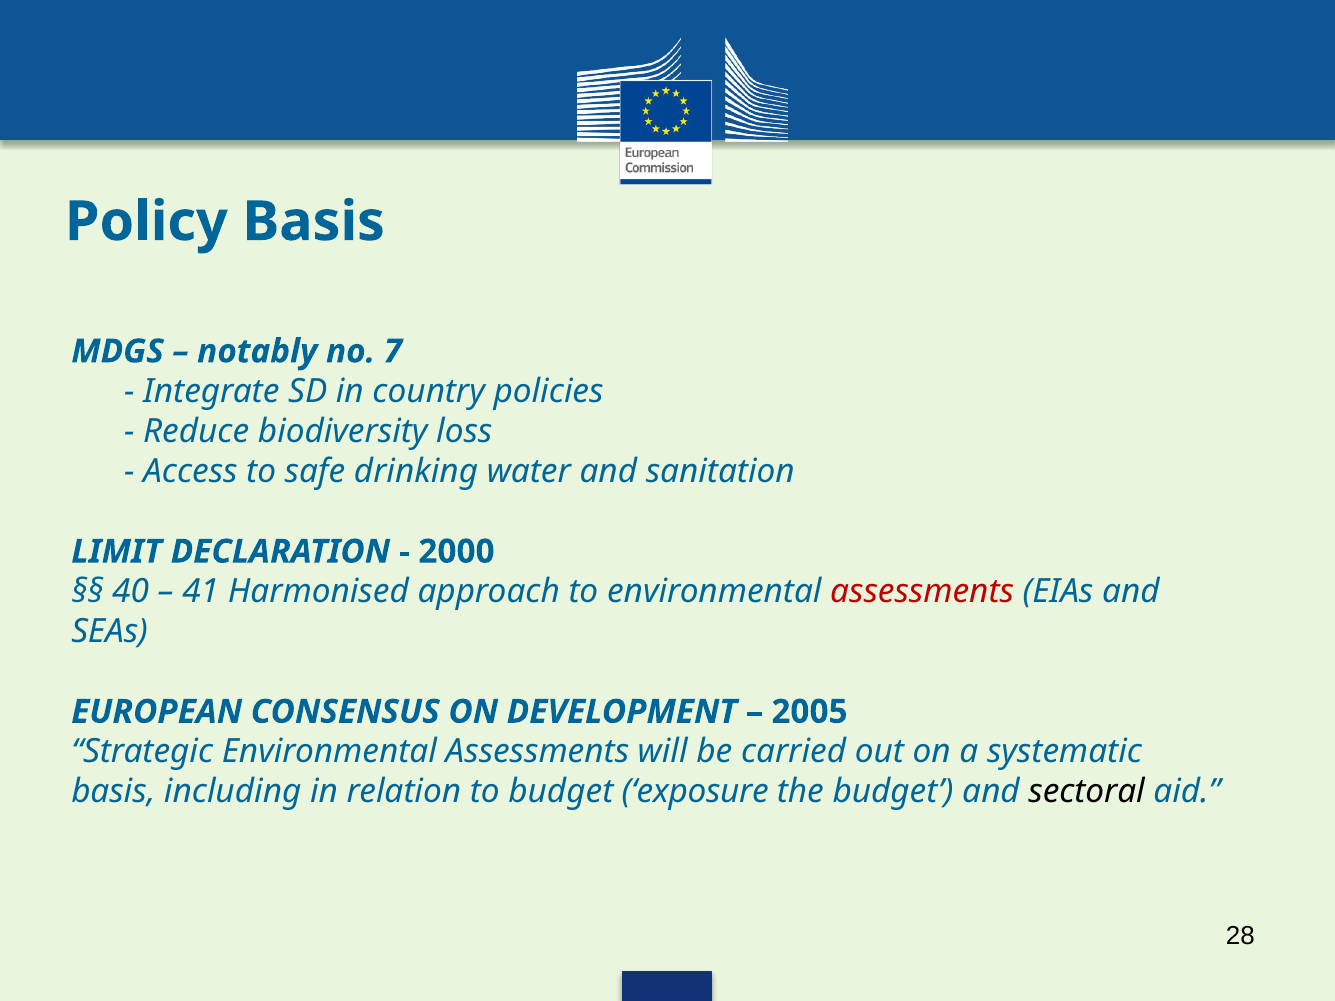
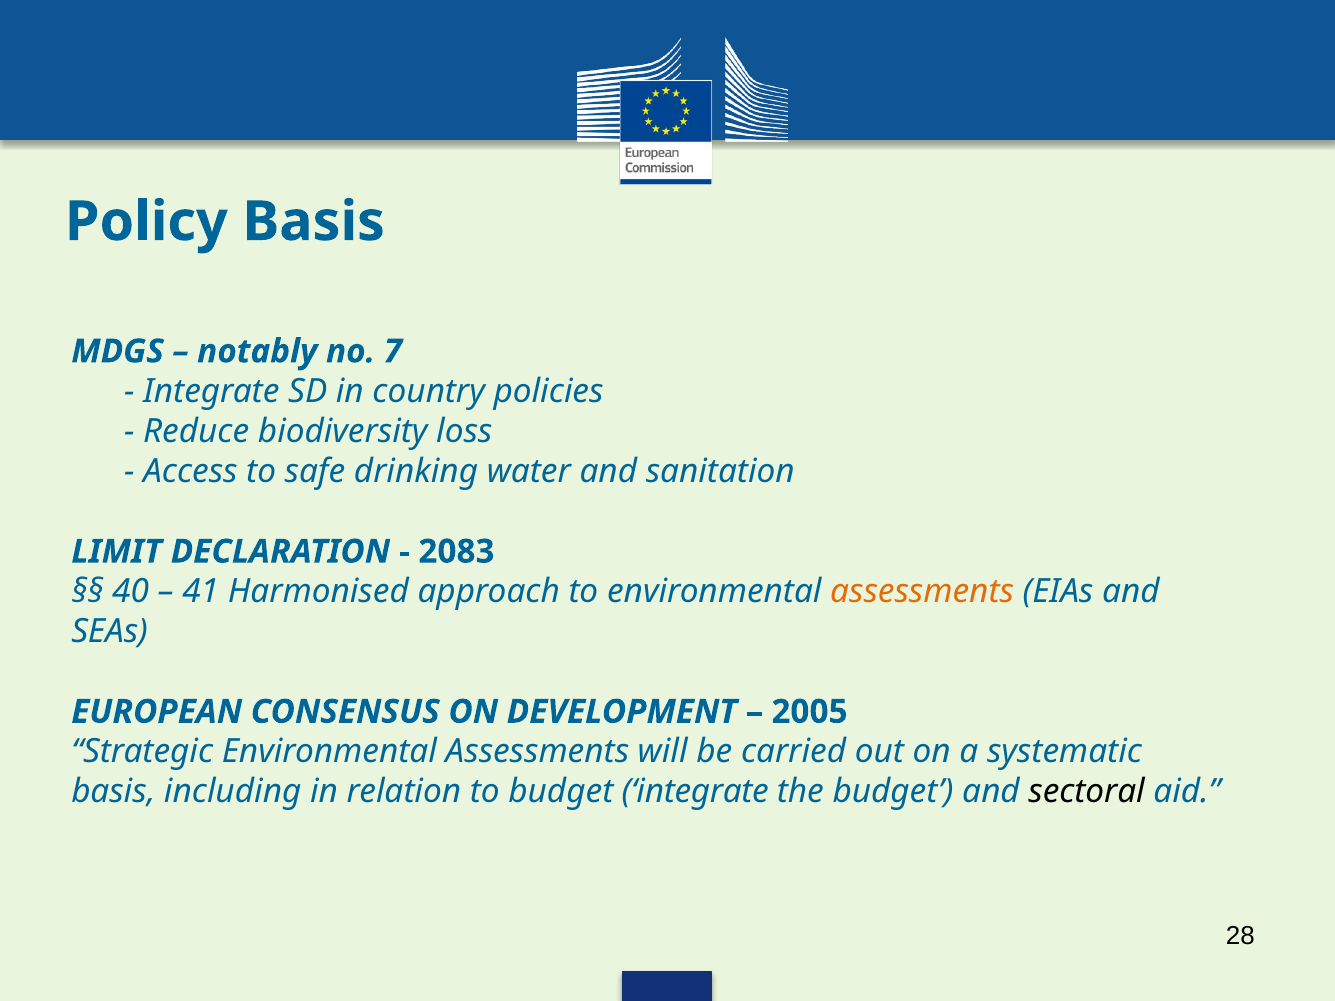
2000: 2000 -> 2083 (457, 552)
assessments colour: red -> orange (922, 592)
budget exposure: exposure -> integrate (695, 792)
